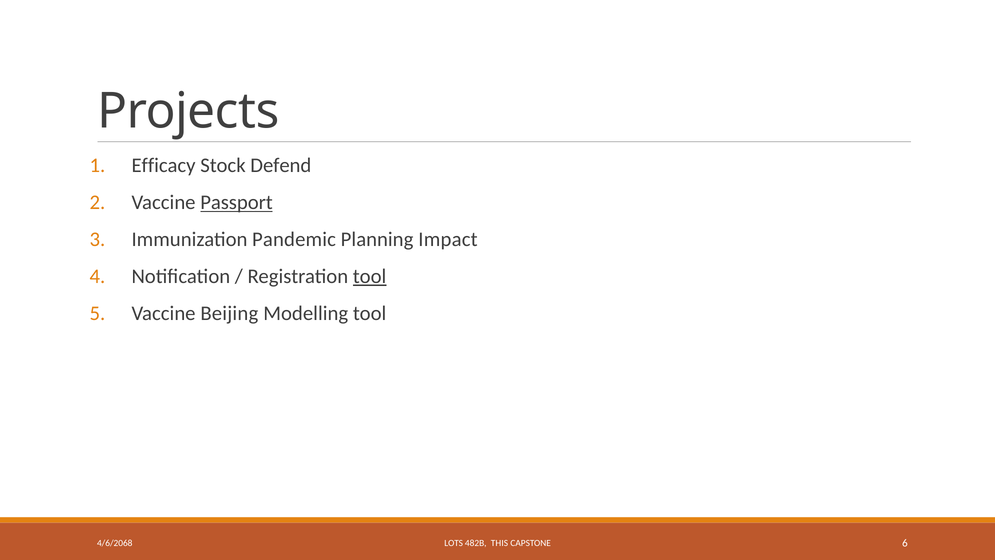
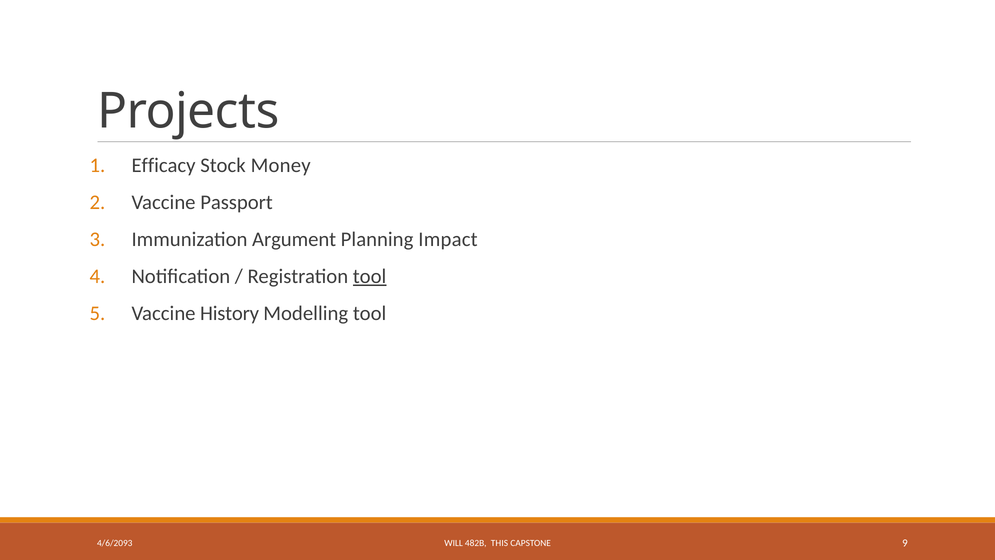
Defend: Defend -> Money (281, 165)
Passport underline: present -> none (237, 202)
Pandemic: Pandemic -> Argument (294, 239)
Beijing: Beijing -> History (230, 313)
4/6/2068: 4/6/2068 -> 4/6/2093 (115, 543)
LOTS: LOTS -> WILL (454, 543)
6: 6 -> 9 (905, 543)
